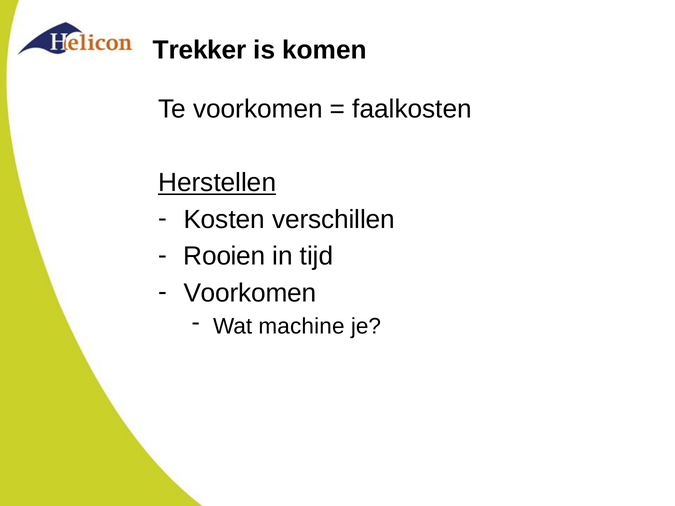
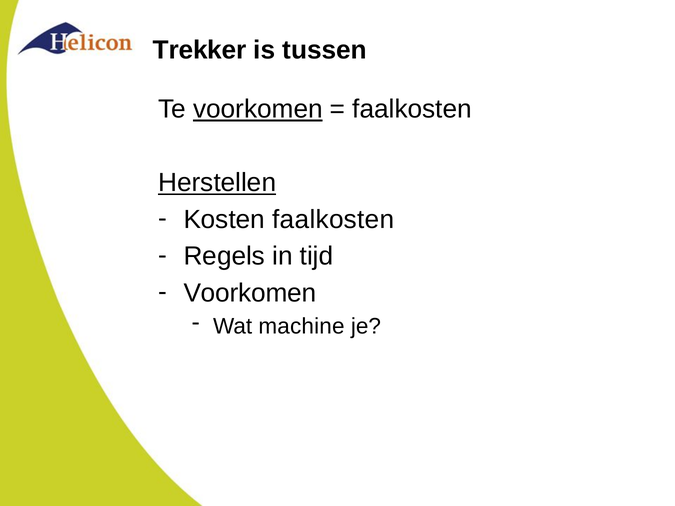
komen: komen -> tussen (325, 50)
voorkomen underline: none -> present (258, 109)
Kosten verschillen: verschillen -> faalkosten (333, 220)
Rooien: Rooien -> Regels (224, 256)
